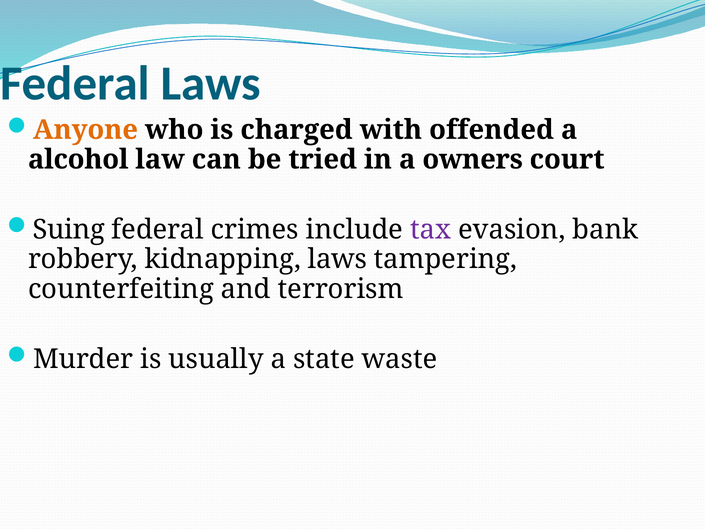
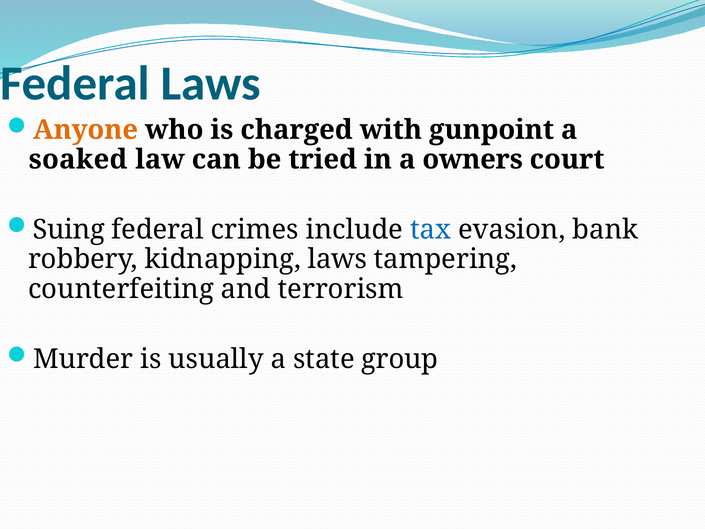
offended: offended -> gunpoint (492, 130)
alcohol: alcohol -> soaked (78, 159)
tax colour: purple -> blue (431, 230)
waste: waste -> group (400, 359)
